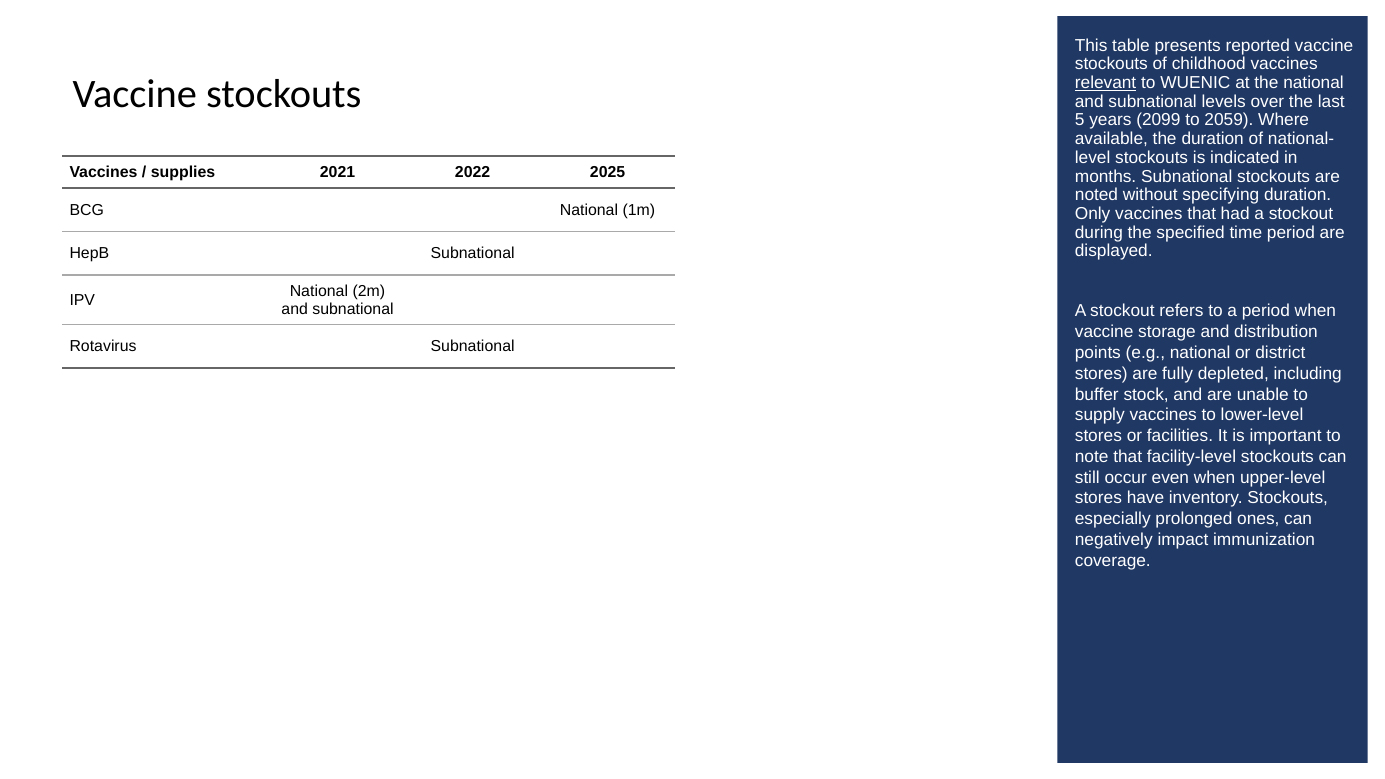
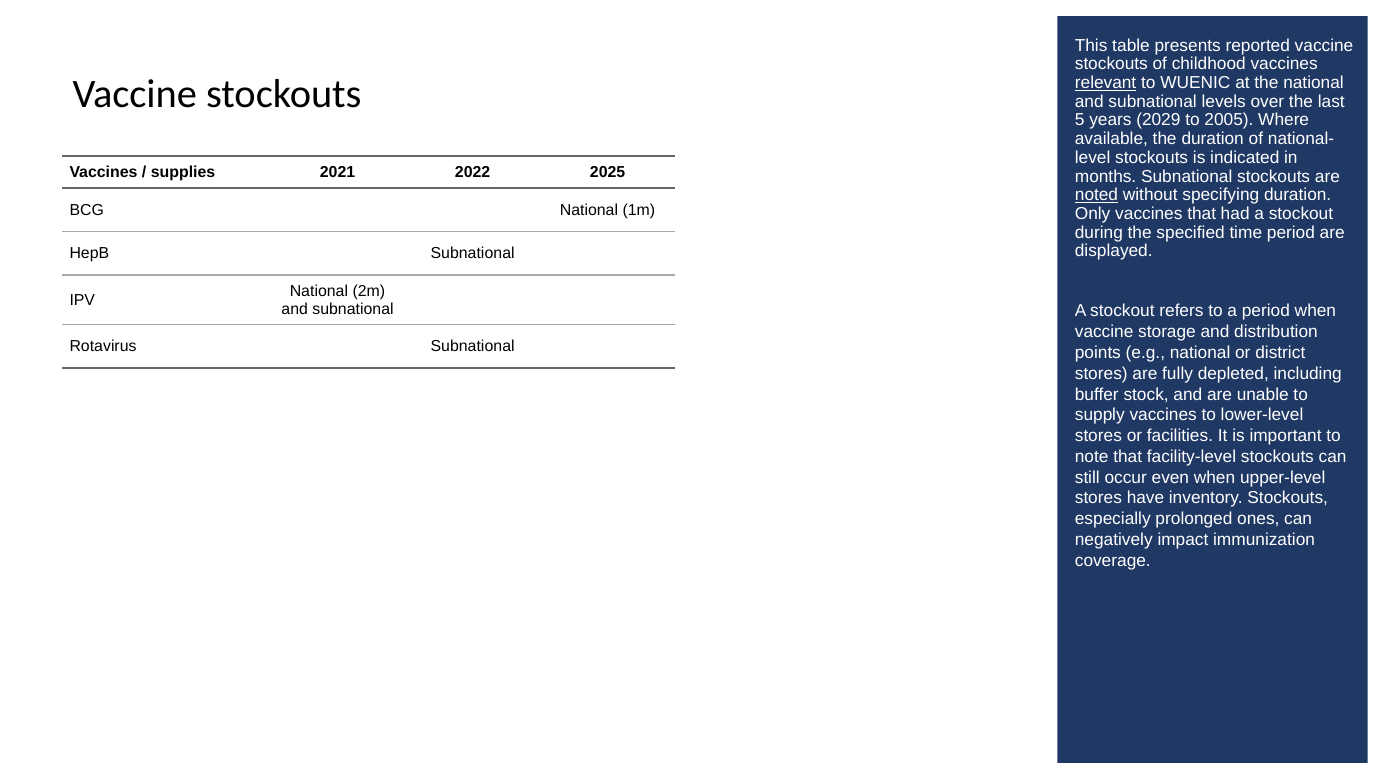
2099: 2099 -> 2029 (1158, 120)
2059: 2059 -> 2005 (1229, 120)
noted underline: none -> present (1097, 195)
